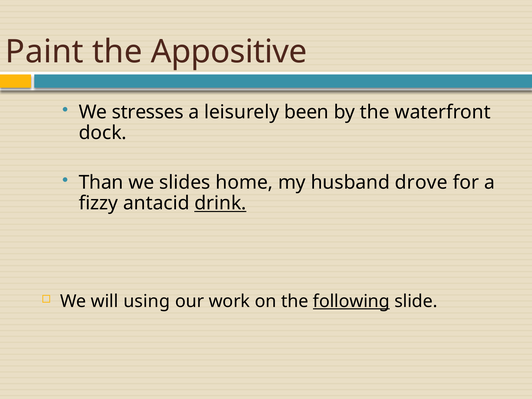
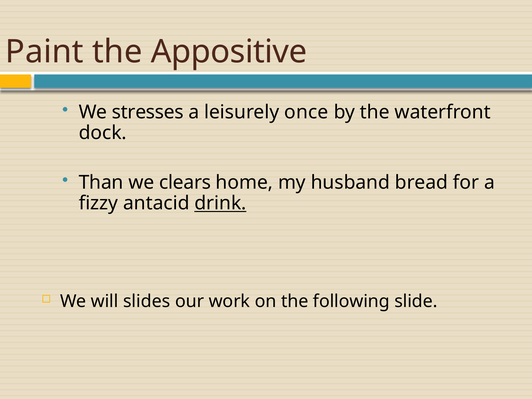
been: been -> once (306, 112)
slides: slides -> clears (185, 182)
drove: drove -> bread (421, 182)
using: using -> slides (147, 301)
following underline: present -> none (351, 301)
